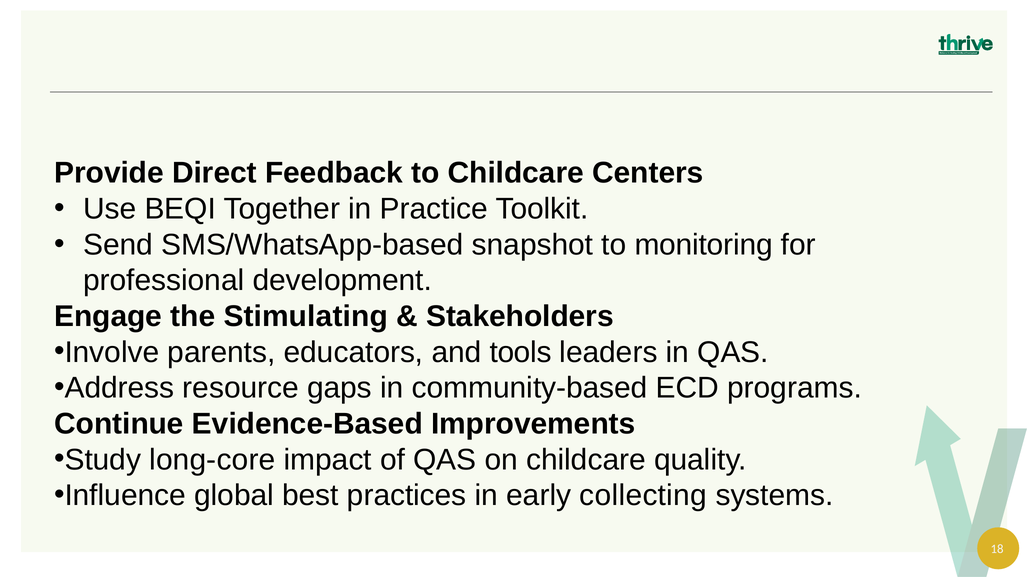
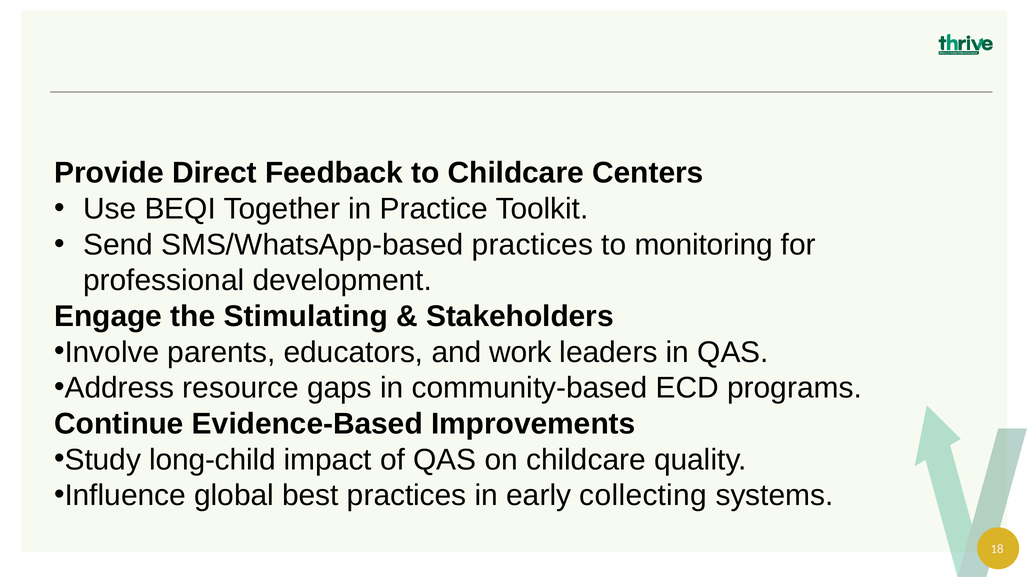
SMS/WhatsApp-based snapshot: snapshot -> practices (532, 245)
tools: tools -> work (521, 353)
long-core: long-core -> long-child (212, 460)
